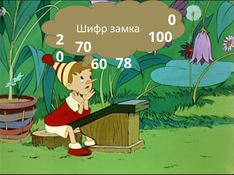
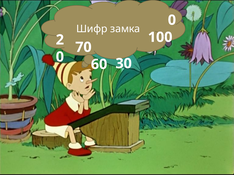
78: 78 -> 30 (124, 64)
